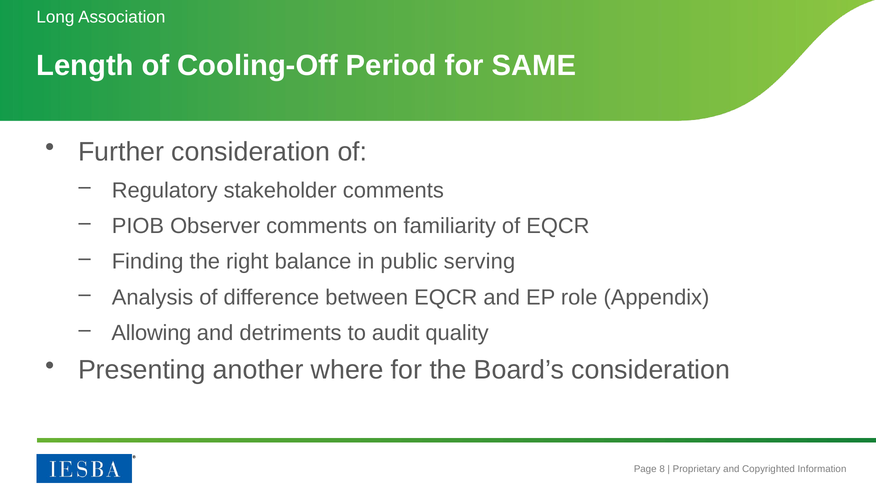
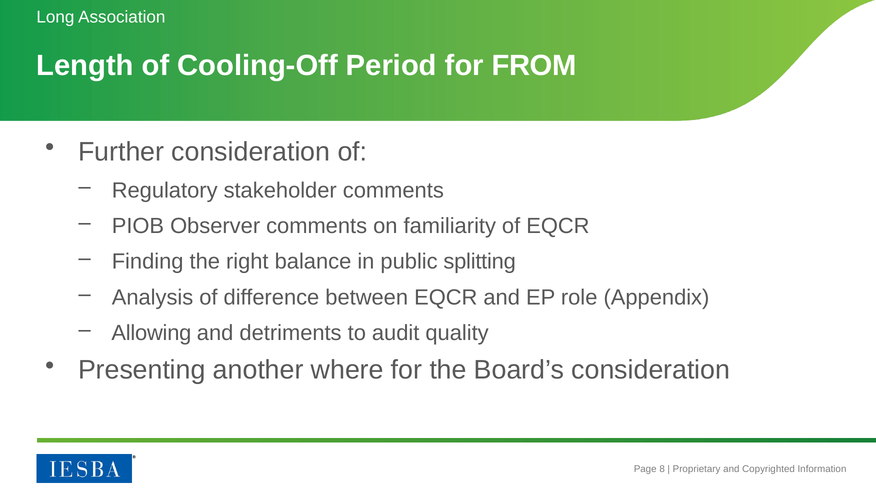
SAME: SAME -> FROM (534, 65)
serving: serving -> splitting (480, 262)
